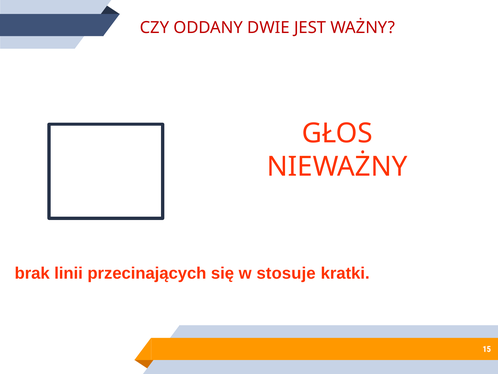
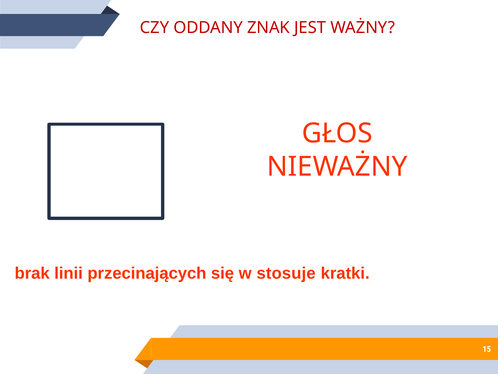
DWIE: DWIE -> ZNAK (269, 28)
